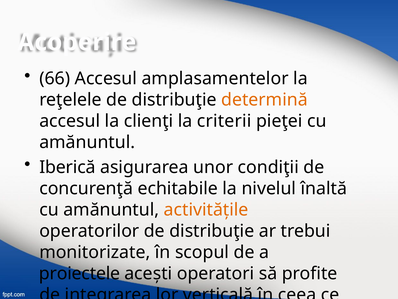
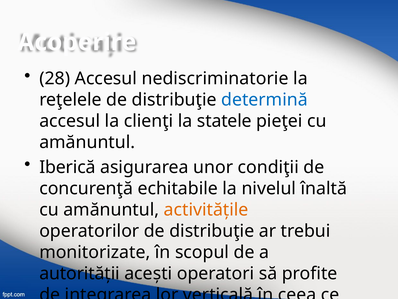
66: 66 -> 28 (55, 78)
amplasamentelor: amplasamentelor -> nediscriminatorie (215, 78)
determină colour: orange -> blue (264, 100)
criterii: criterii -> statele (224, 121)
proiectele: proiectele -> autorităţii (80, 273)
